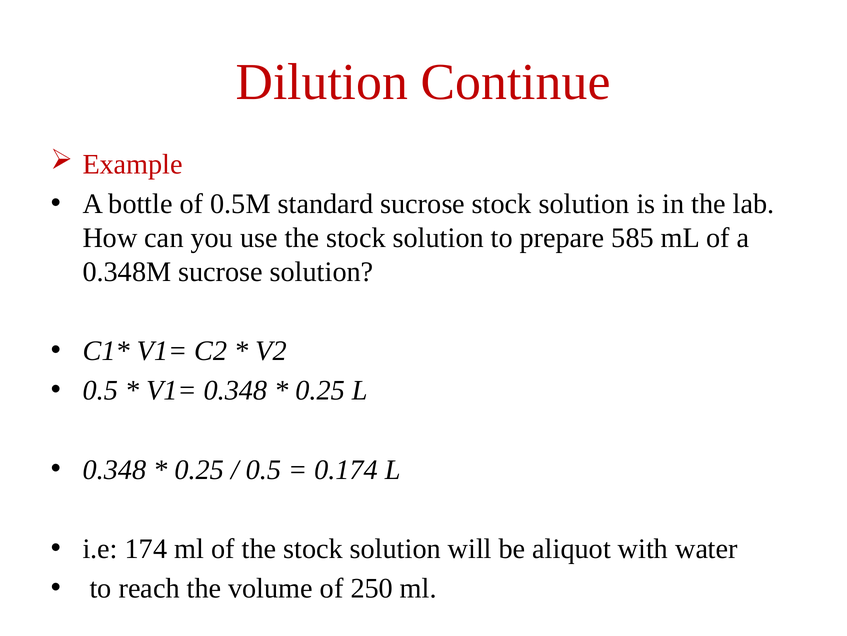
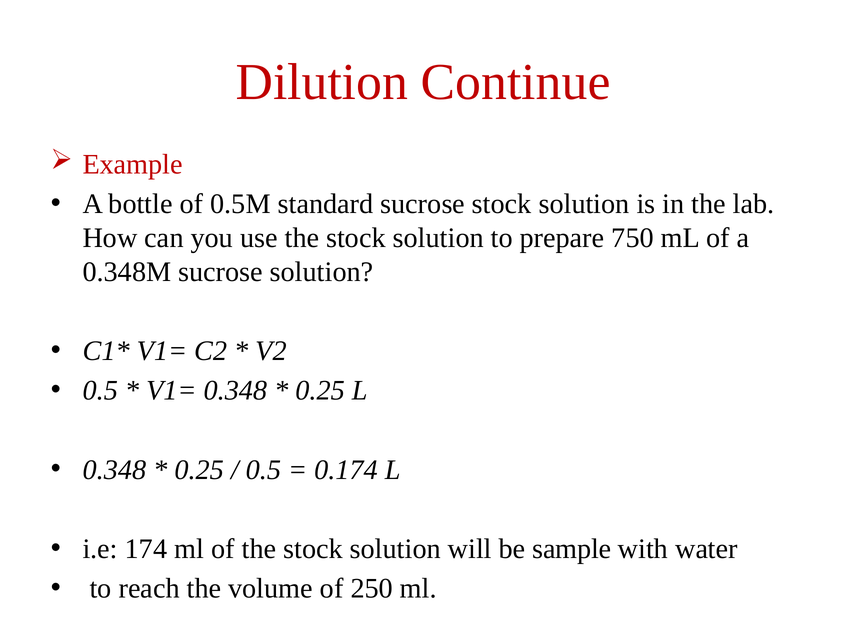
585: 585 -> 750 (633, 238)
aliquot: aliquot -> sample (572, 548)
